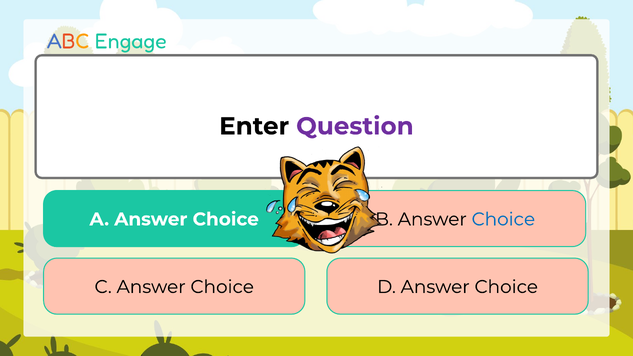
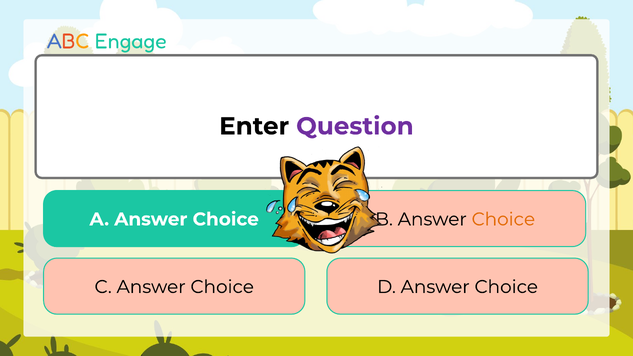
Choice colour: blue -> orange (503, 219)
